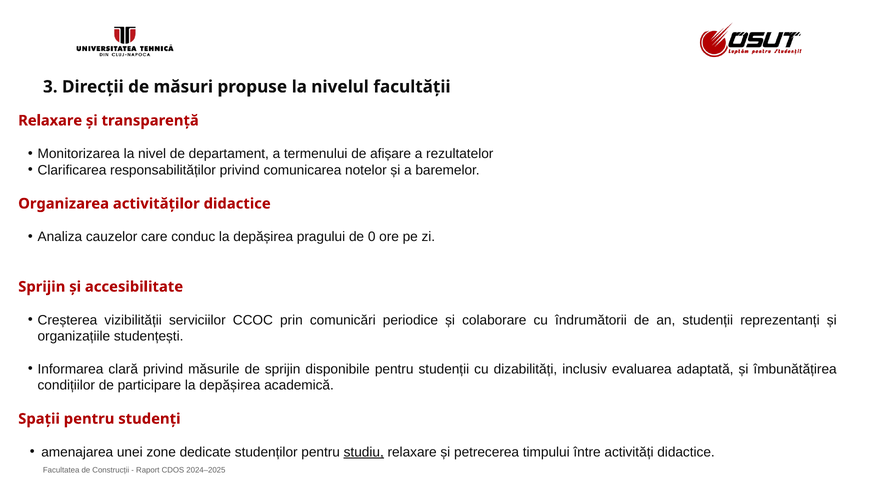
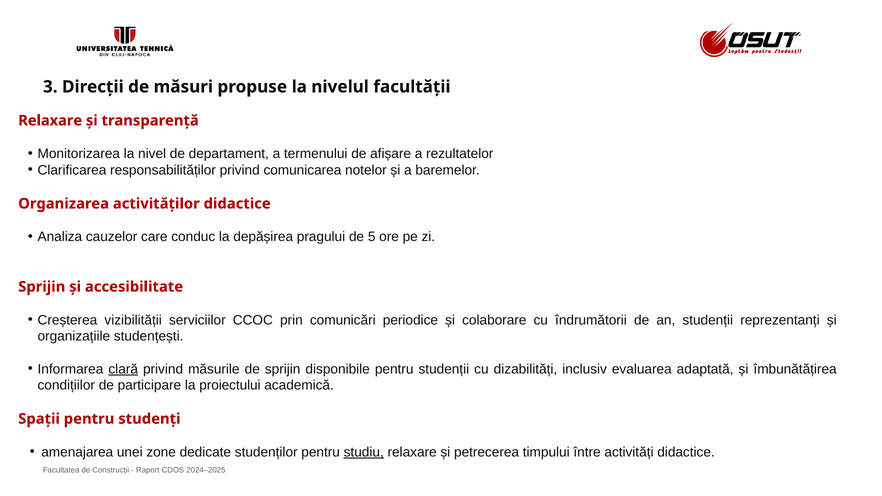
0: 0 -> 5 (372, 237)
clară underline: none -> present (123, 369)
participare la depășirea: depășirea -> proiectului (230, 385)
